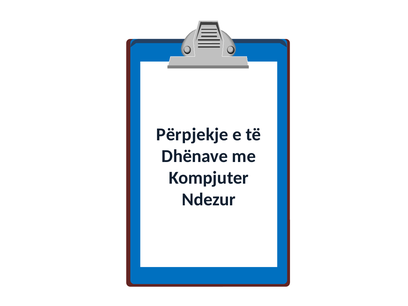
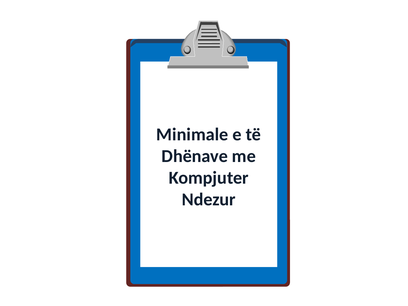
Përpjekje: Përpjekje -> Minimale (192, 134)
